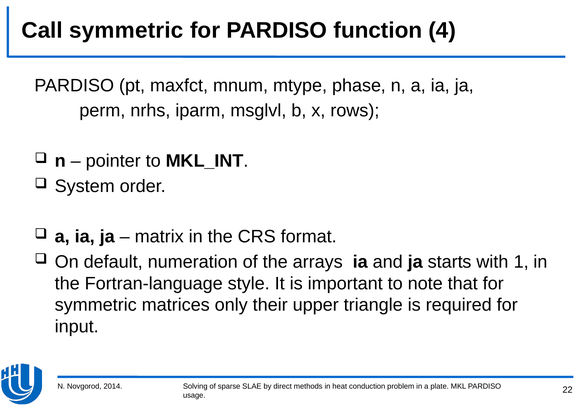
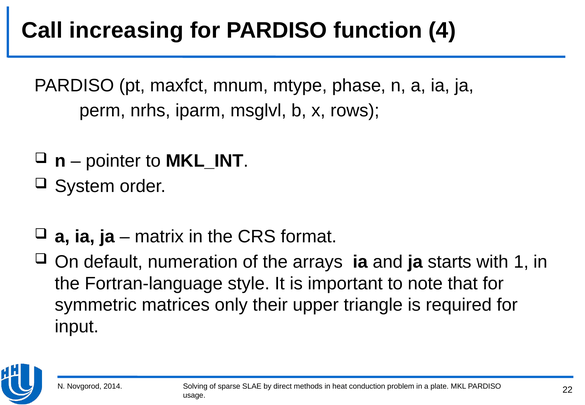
Call symmetric: symmetric -> increasing (126, 30)
